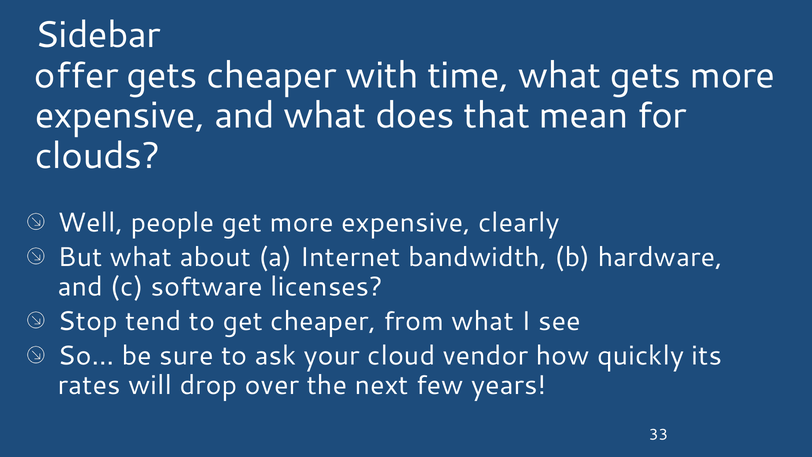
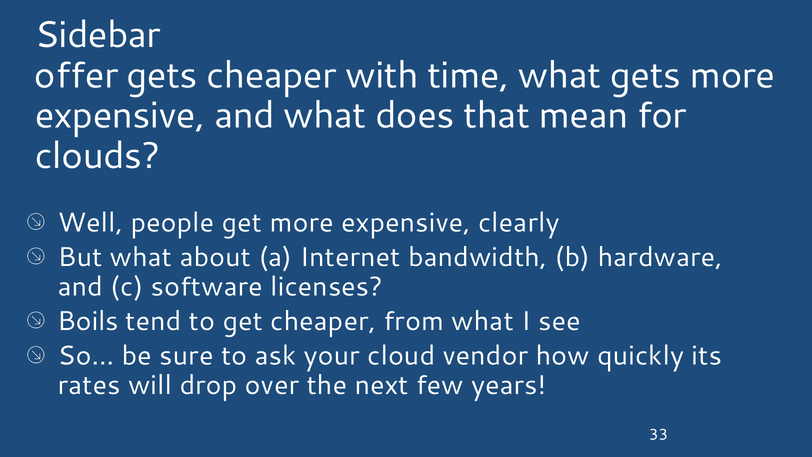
Stop: Stop -> Boils (88, 321)
